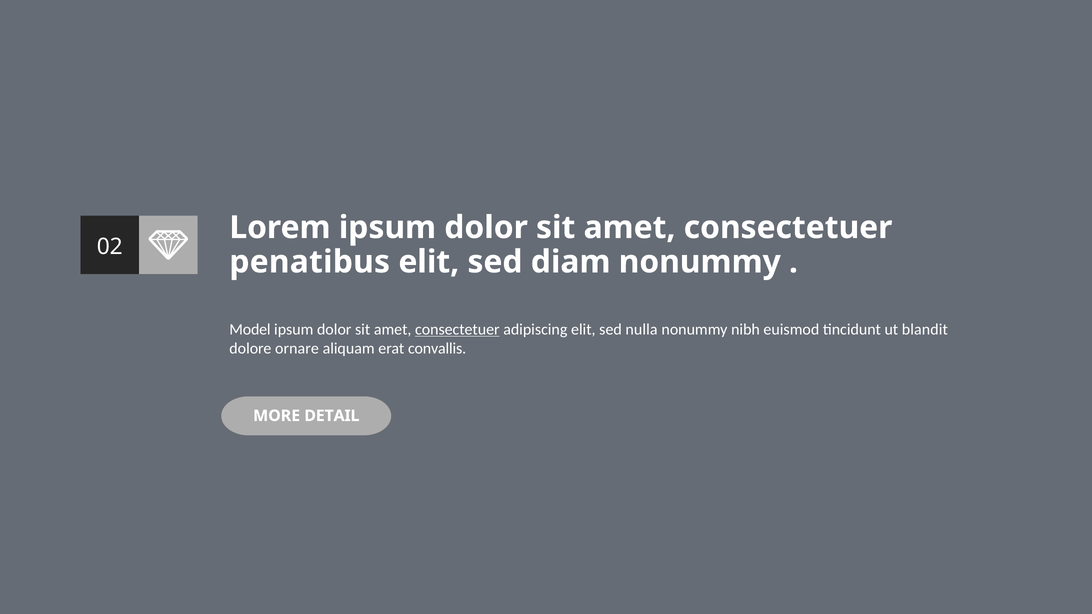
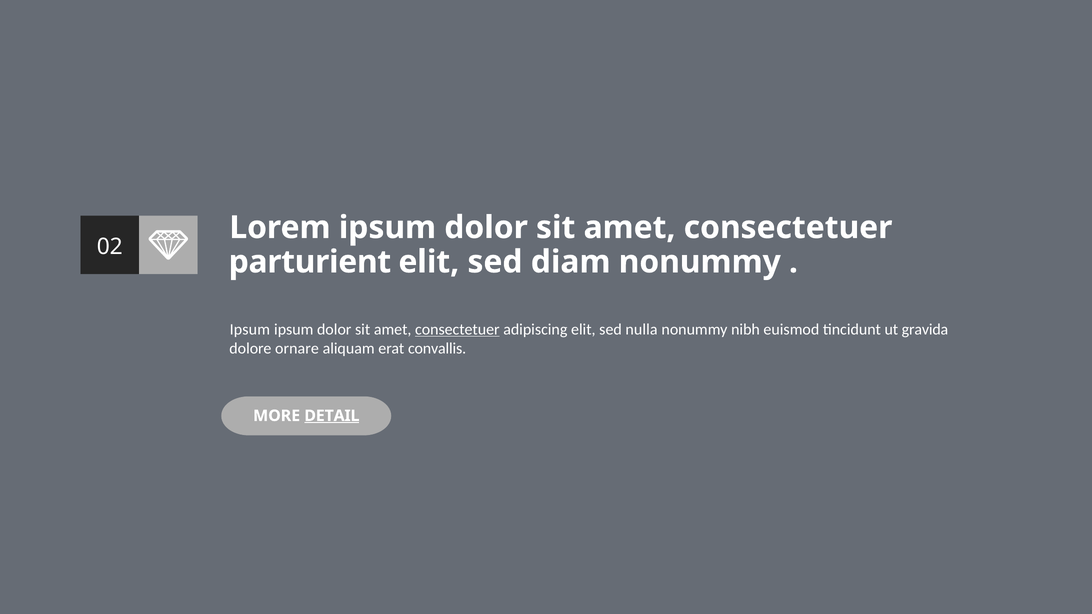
penatibus: penatibus -> parturient (310, 262)
Model: Model -> Ipsum (250, 330)
blandit: blandit -> gravida (925, 330)
DETAIL underline: none -> present (332, 416)
